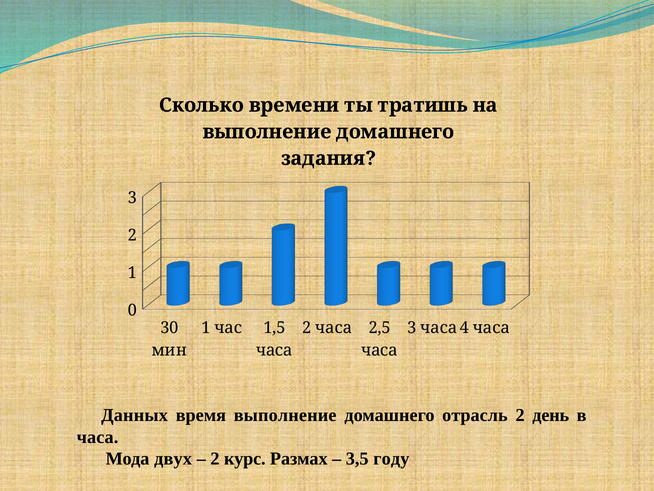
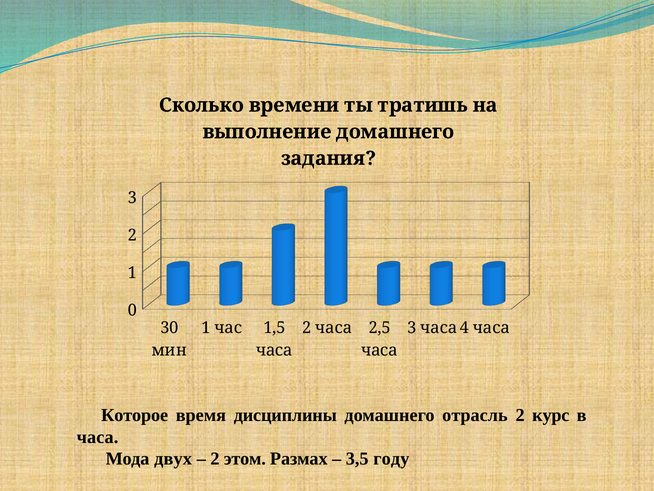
Данных: Данных -> Которое (135, 415)
время выполнение: выполнение -> дисциплины (285, 415)
день: день -> курс (551, 415)
курс: курс -> этом (245, 458)
